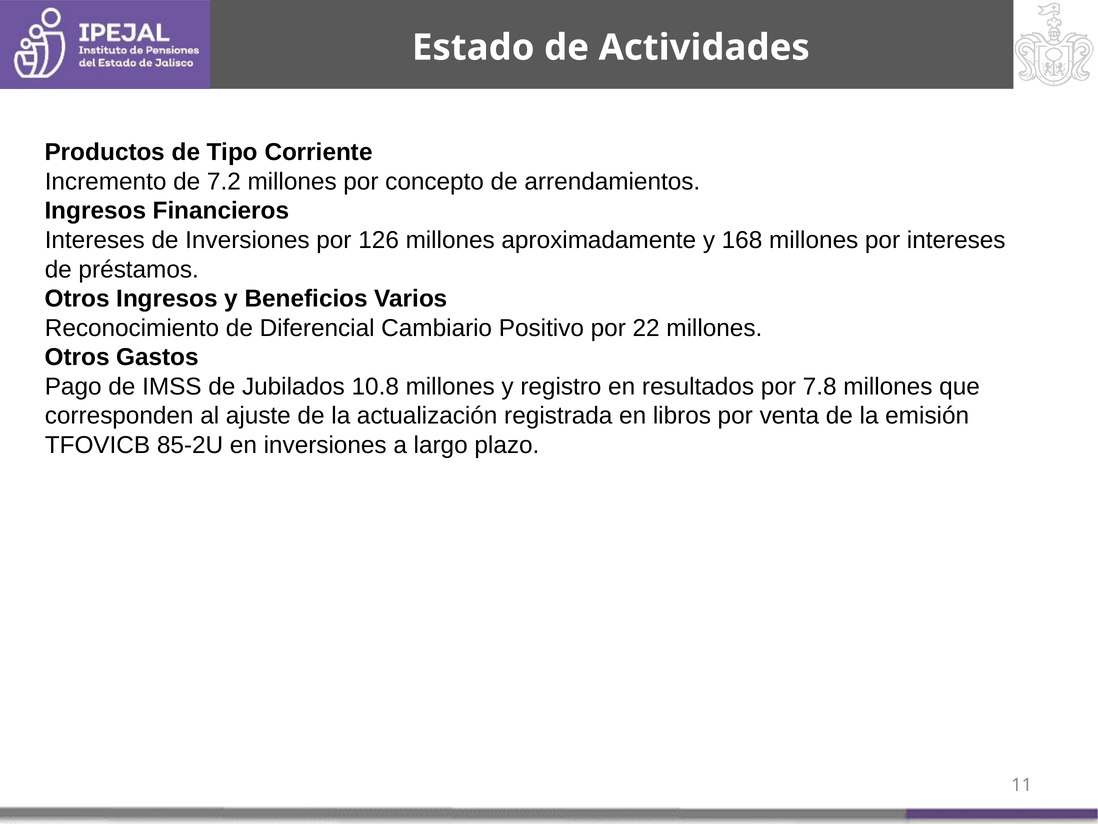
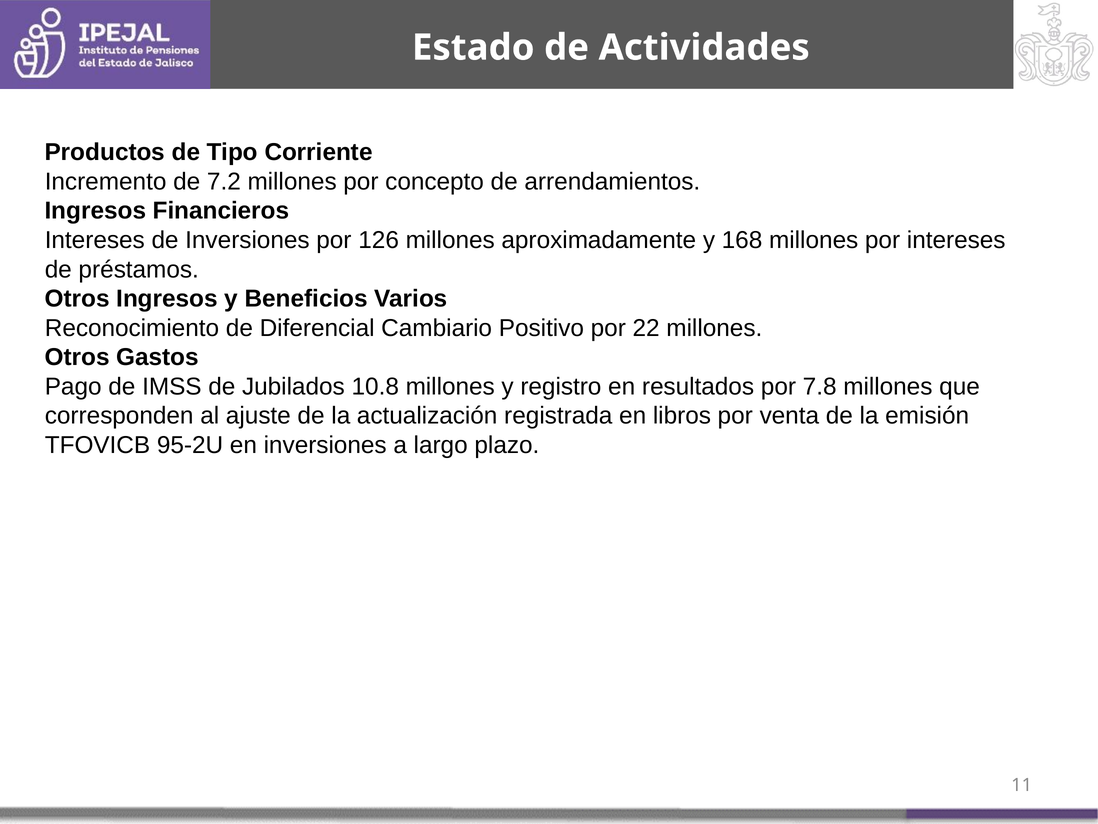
85-2U: 85-2U -> 95-2U (190, 445)
